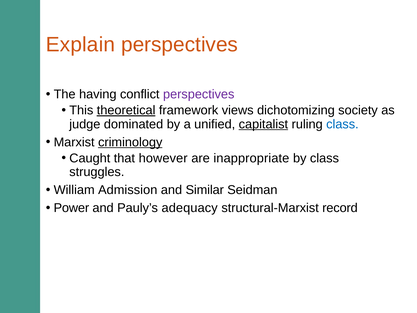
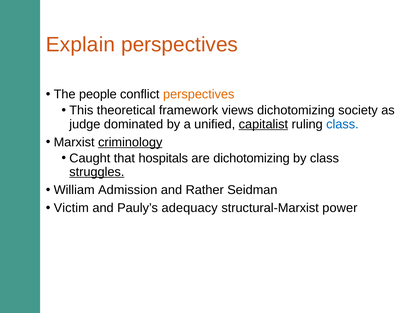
having: having -> people (98, 94)
perspectives colour: purple -> orange (199, 94)
theoretical underline: present -> none (126, 110)
however: however -> hospitals (163, 158)
are inappropriate: inappropriate -> dichotomizing (251, 158)
struggles underline: none -> present (97, 172)
Similar: Similar -> Rather (205, 190)
Power: Power -> Victim (71, 208)
record: record -> power (340, 208)
